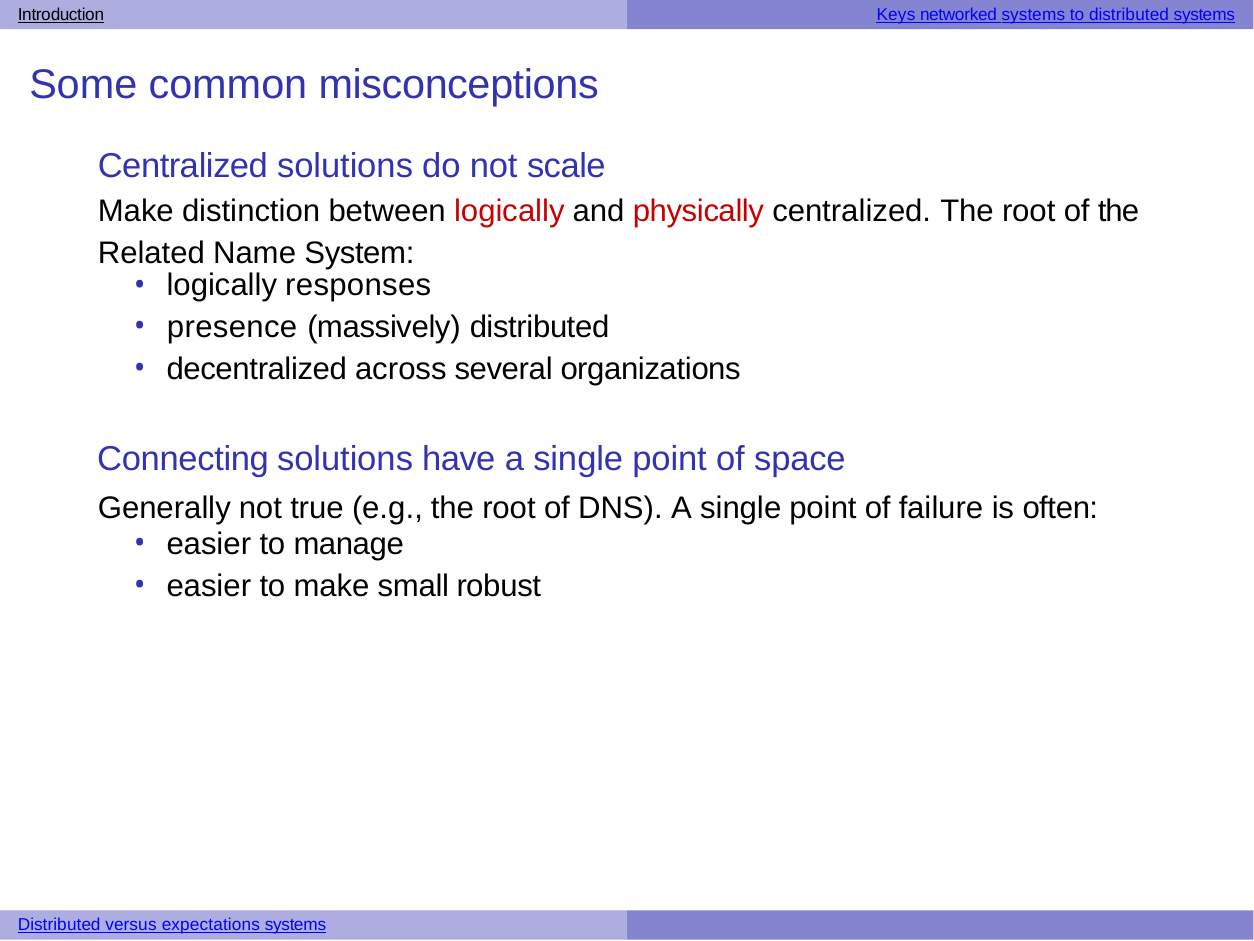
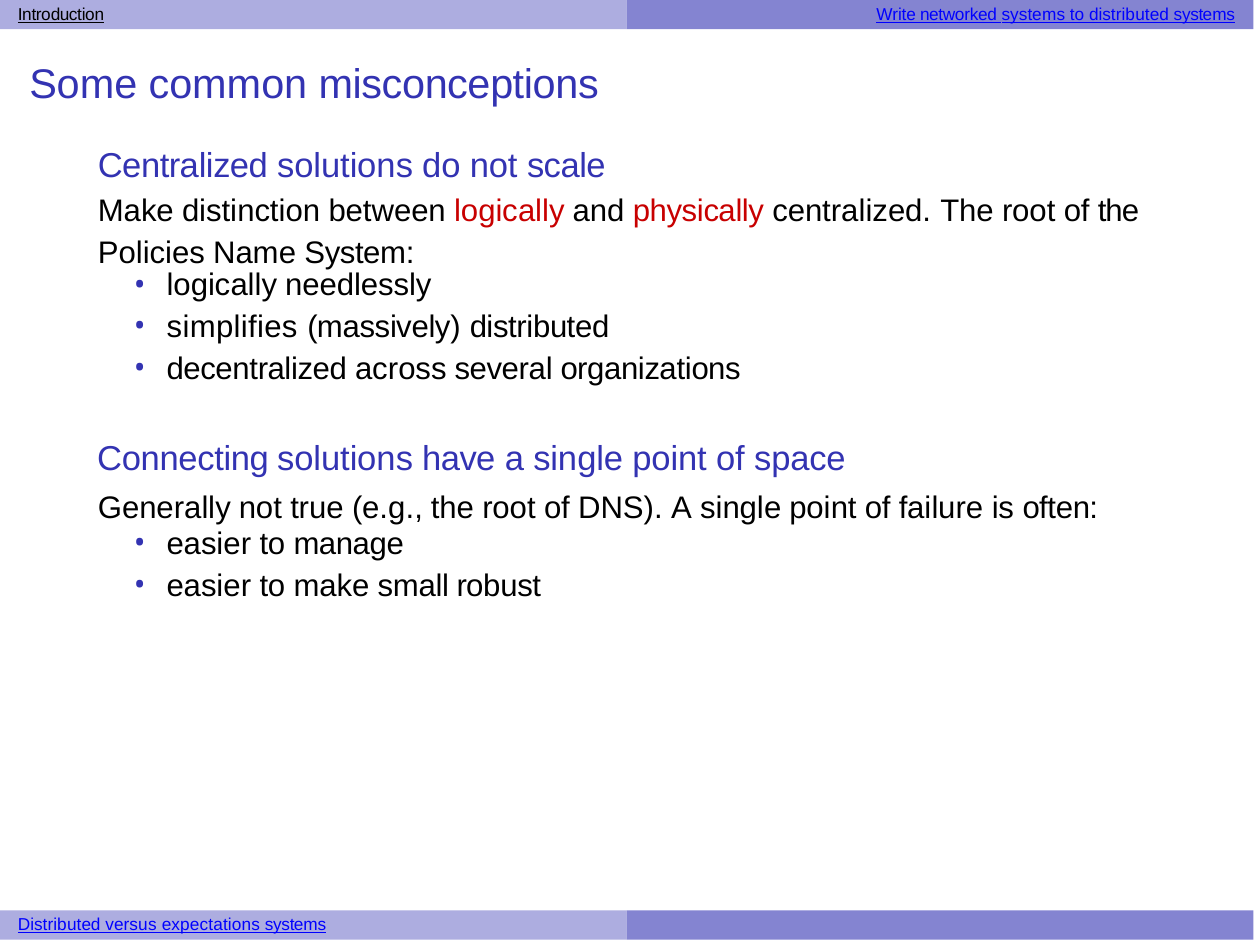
Keys: Keys -> Write (896, 14)
Related: Related -> Policies (151, 253)
responses: responses -> needlessly (358, 285)
presence: presence -> simplifies (232, 327)
